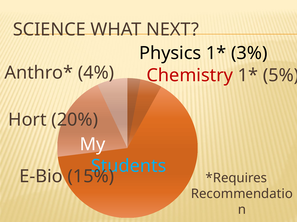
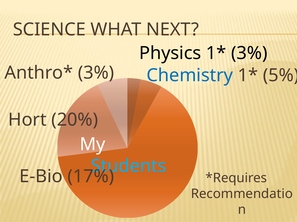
4%: 4% -> 3% (96, 73)
Chemistry colour: red -> blue (190, 76)
15%: 15% -> 17% (91, 177)
